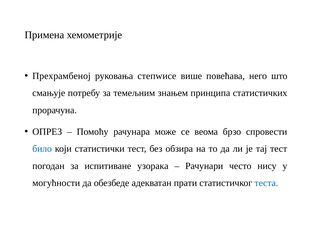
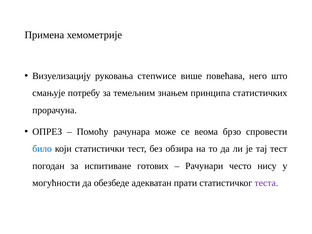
Прехрамбеној: Прехрамбеној -> Визуелизацију (62, 76)
узорака: узорака -> готових (153, 166)
теста colour: blue -> purple (266, 183)
